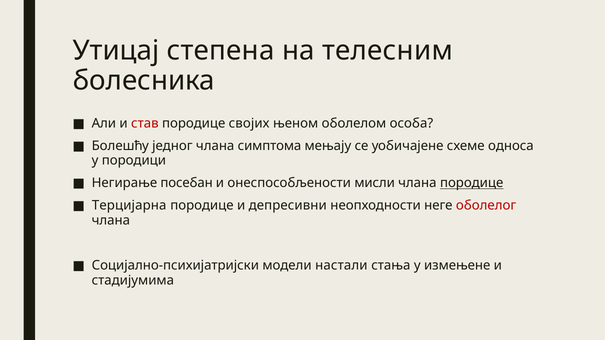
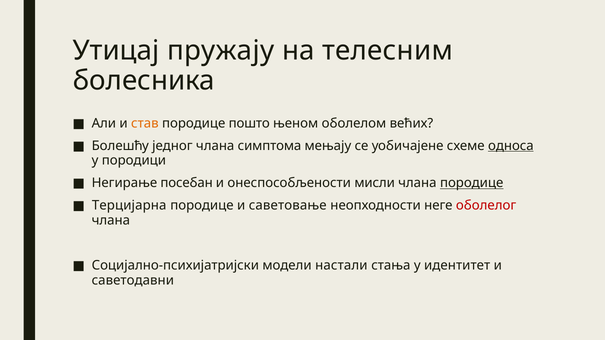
степена: степена -> пружају (221, 51)
став colour: red -> orange (145, 123)
својих: својих -> пошто (249, 123)
особа: особа -> већих (411, 123)
односа underline: none -> present (511, 146)
депресивни: депресивни -> саветовање (288, 206)
измењене: измењене -> идентитет (457, 266)
стадијумима: стадијумима -> саветодавни (133, 281)
